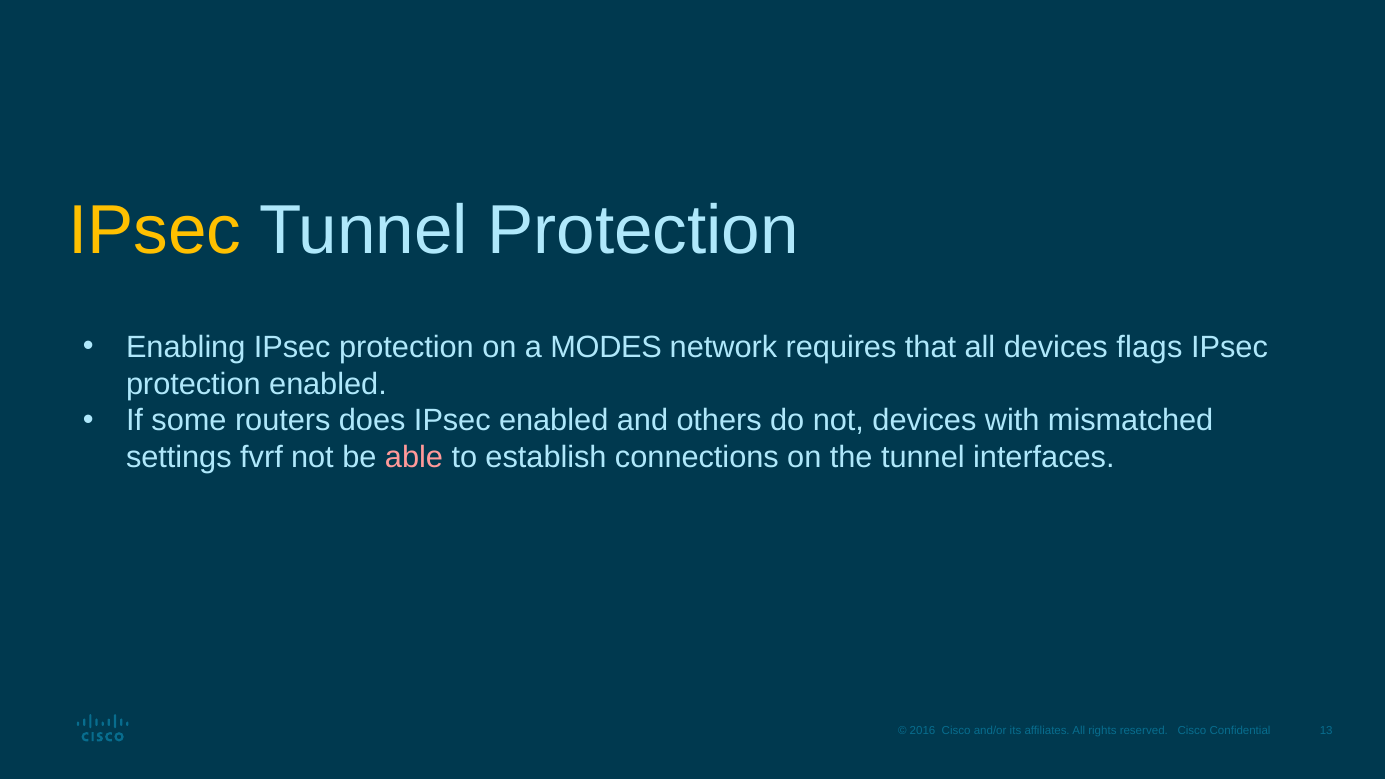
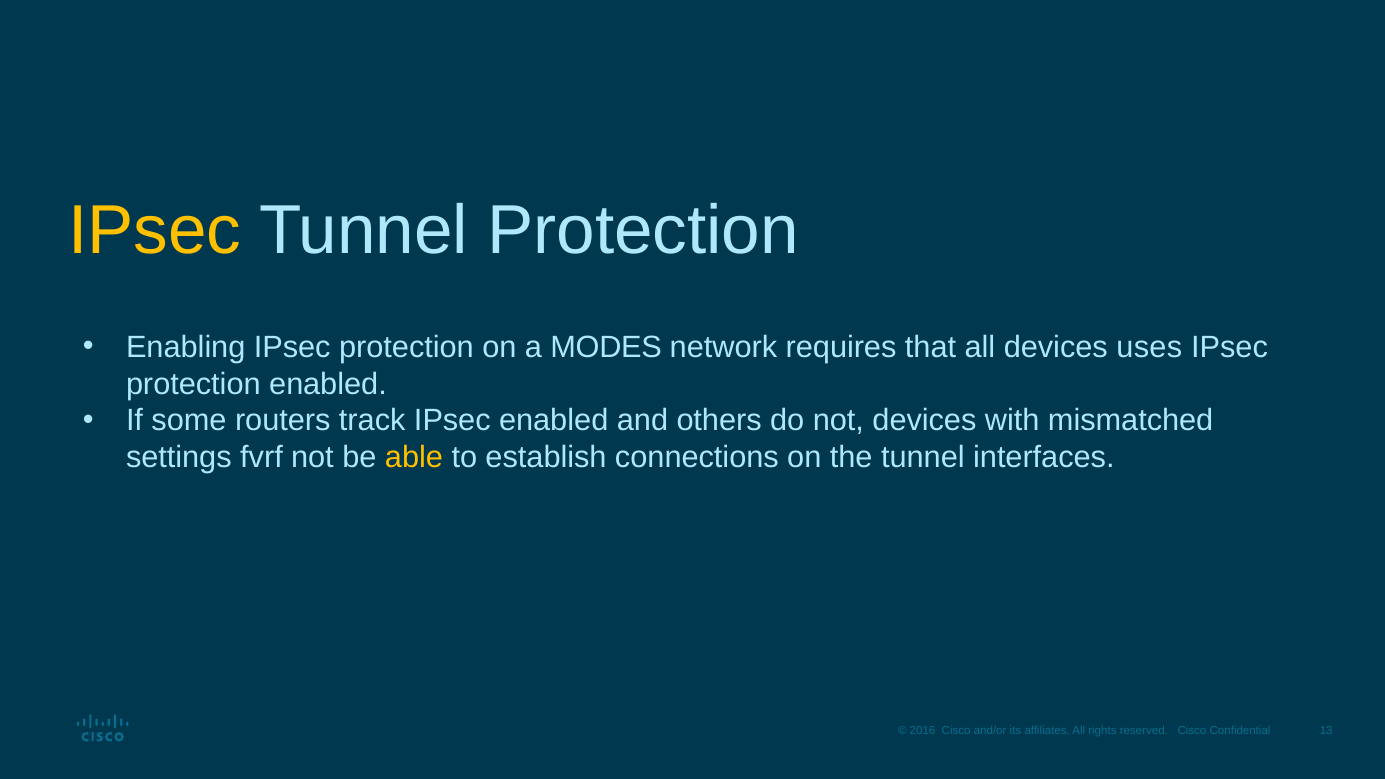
flags: flags -> uses (1149, 347)
does: does -> track (372, 421)
able colour: pink -> yellow (414, 458)
